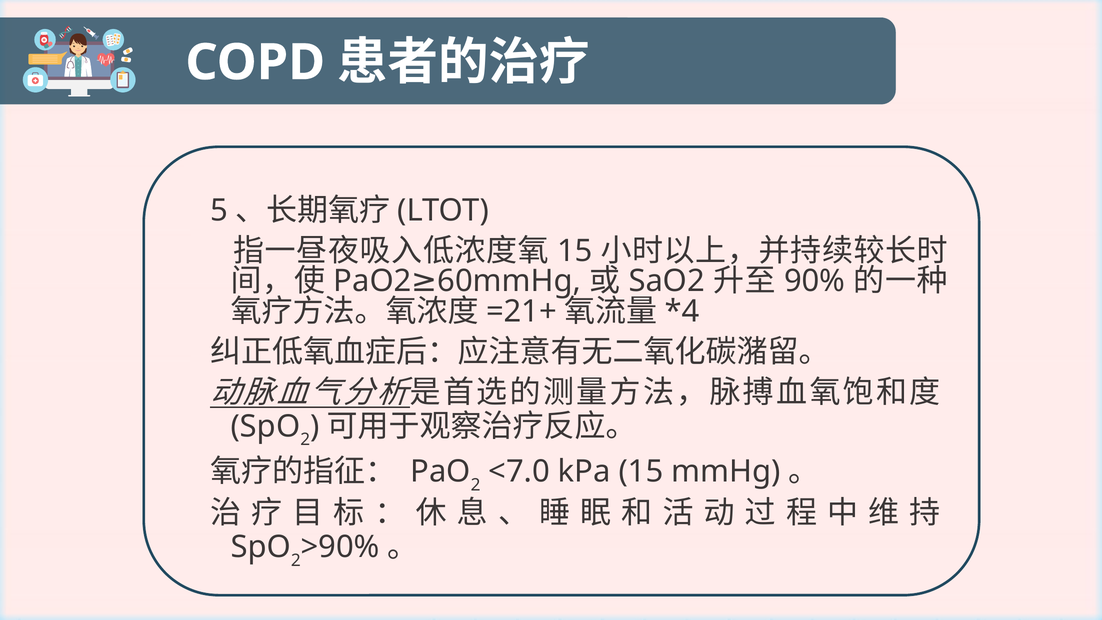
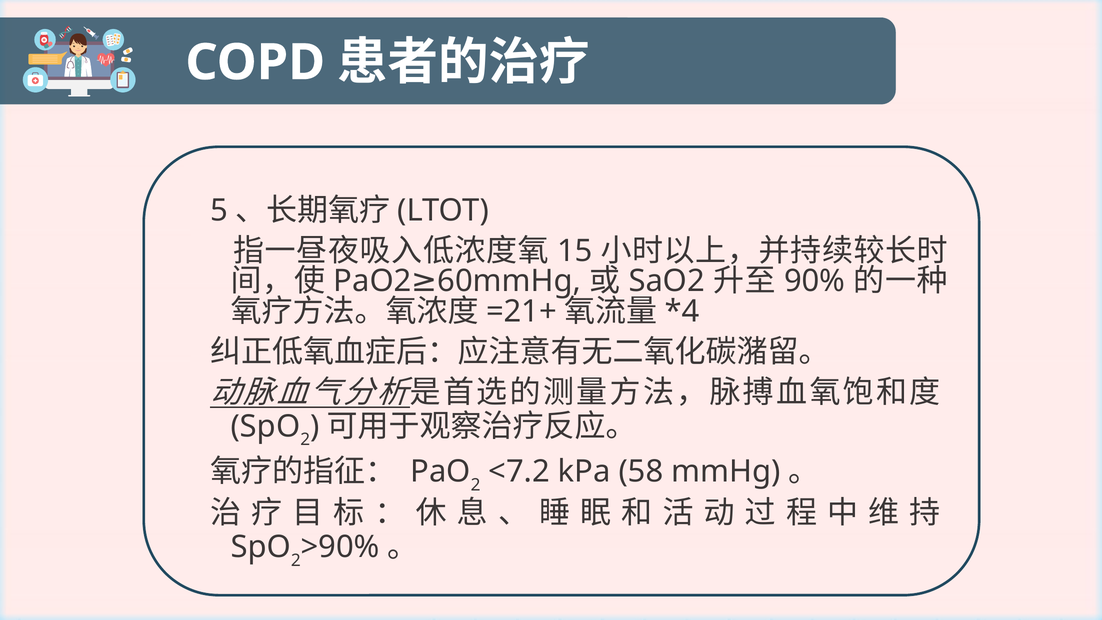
<7.0: <7.0 -> <7.2 (519, 472)
kPa 15: 15 -> 58 (641, 472)
